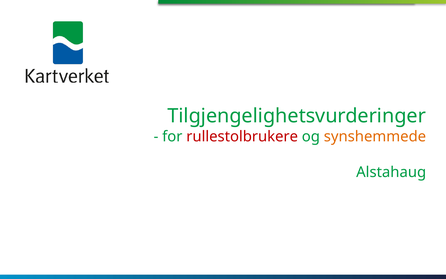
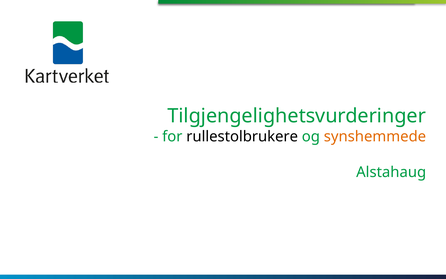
rullestolbrukere colour: red -> black (242, 136)
